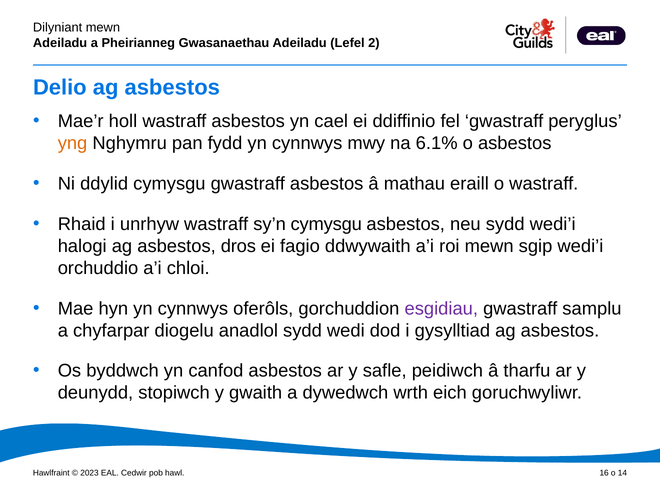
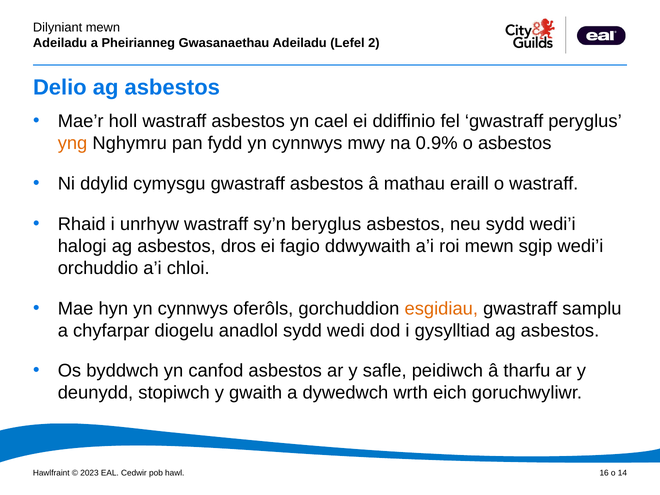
6.1%: 6.1% -> 0.9% (437, 143)
sy’n cymysgu: cymysgu -> beryglus (326, 224)
esgidiau colour: purple -> orange (441, 309)
